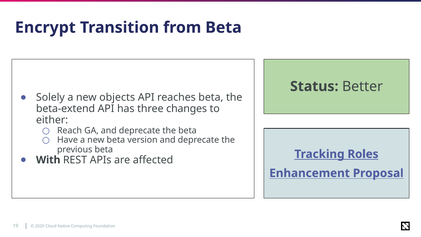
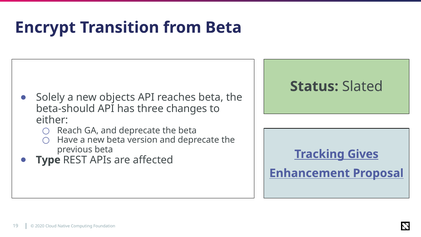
Better: Better -> Slated (362, 86)
beta-extend: beta-extend -> beta-should (66, 109)
With: With -> Type (48, 160)
Roles: Roles -> Gives (363, 154)
